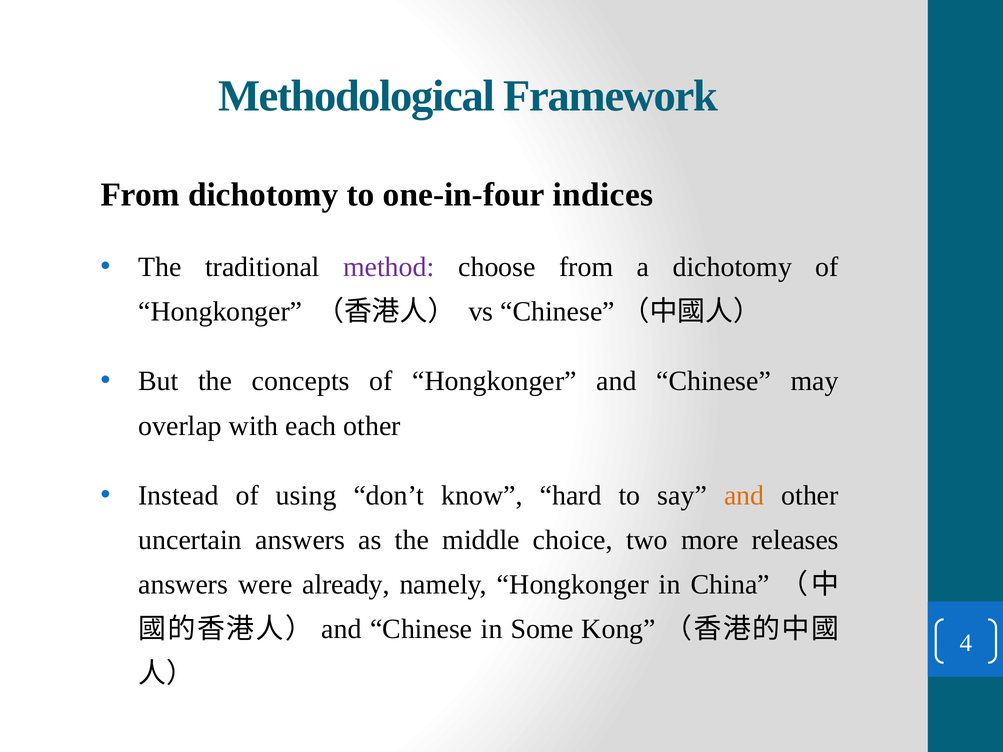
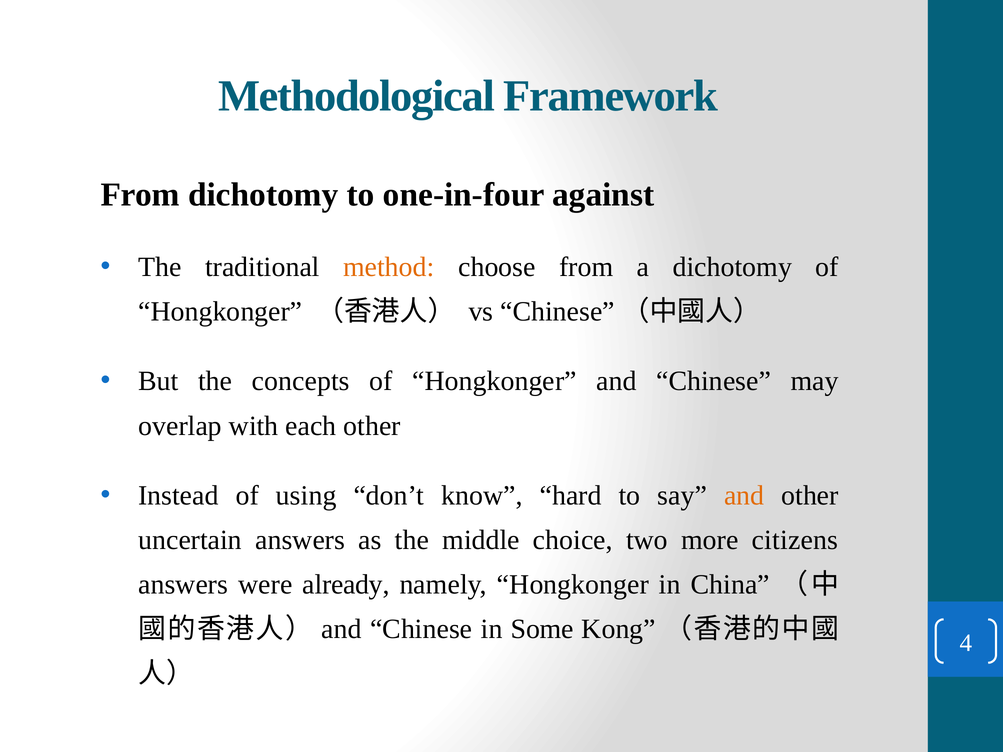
indices: indices -> against (603, 195)
method colour: purple -> orange (389, 267)
releases: releases -> citizens (795, 540)
